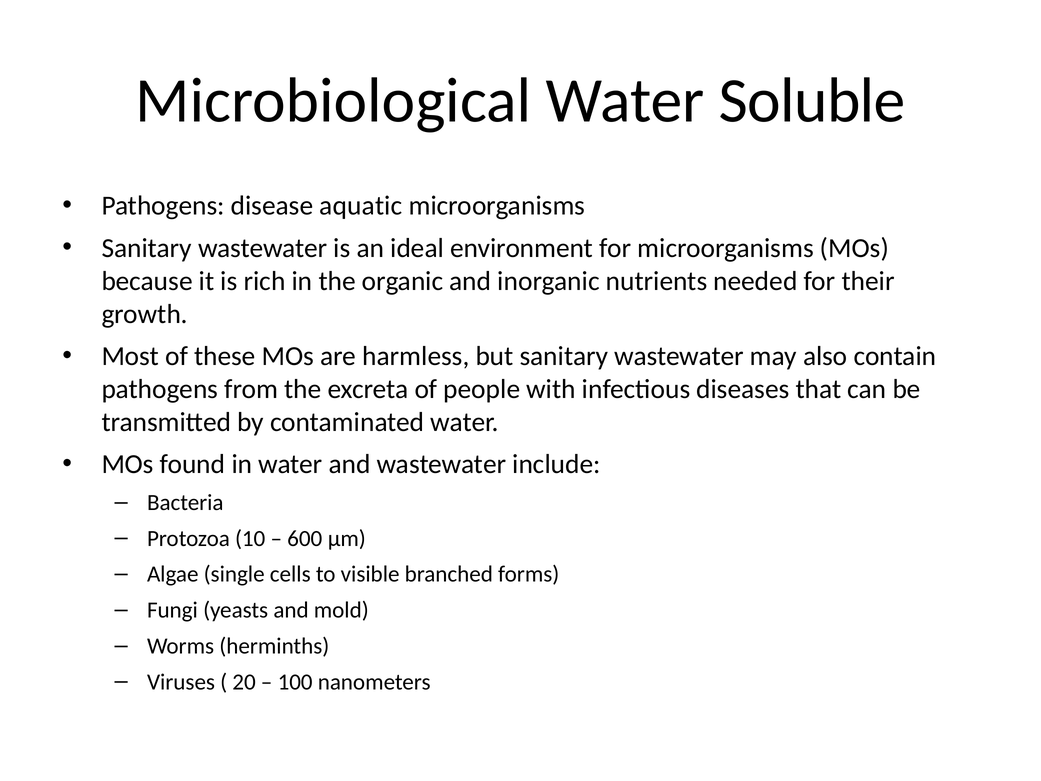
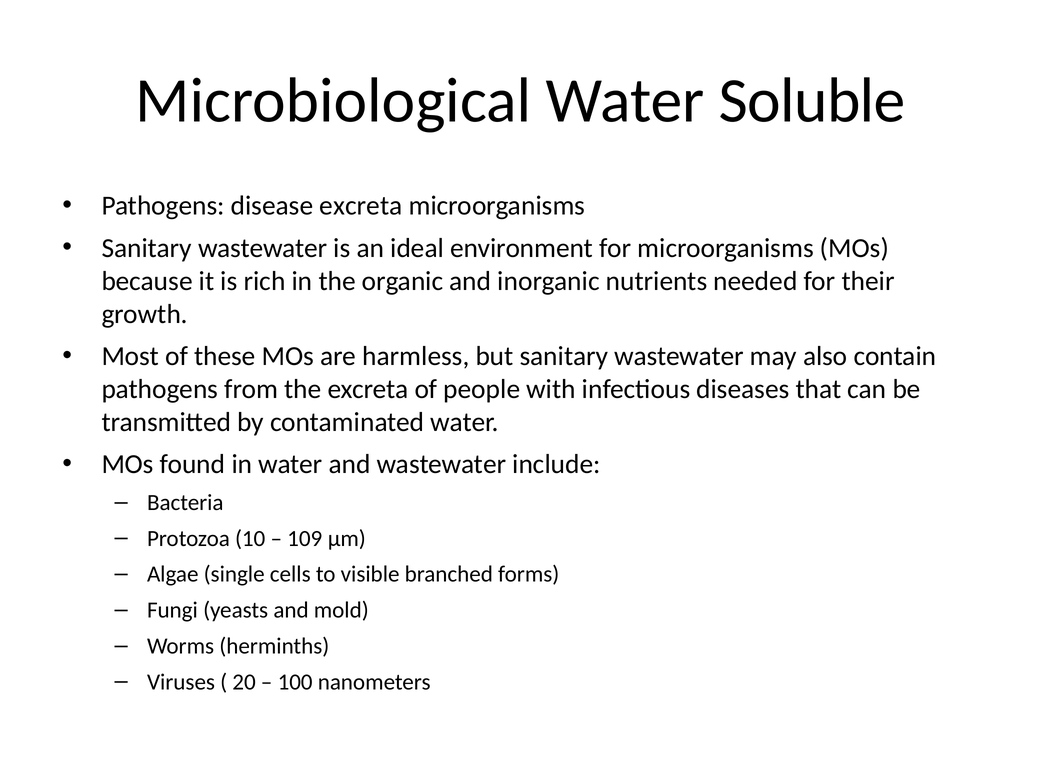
disease aquatic: aquatic -> excreta (361, 206)
600: 600 -> 109 (305, 538)
